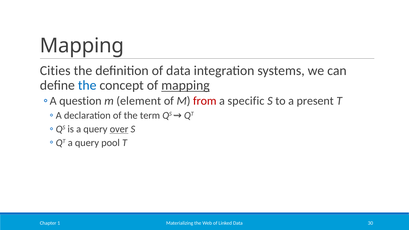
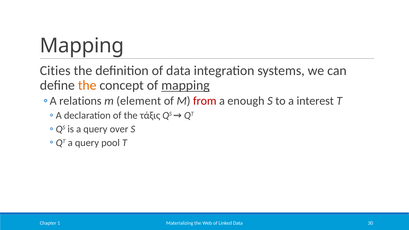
the colour: blue -> orange (87, 85)
question: question -> relations (80, 101)
specific: specific -> enough (246, 101)
present: present -> interest (315, 101)
term: term -> τάξις (150, 116)
over underline: present -> none (119, 129)
